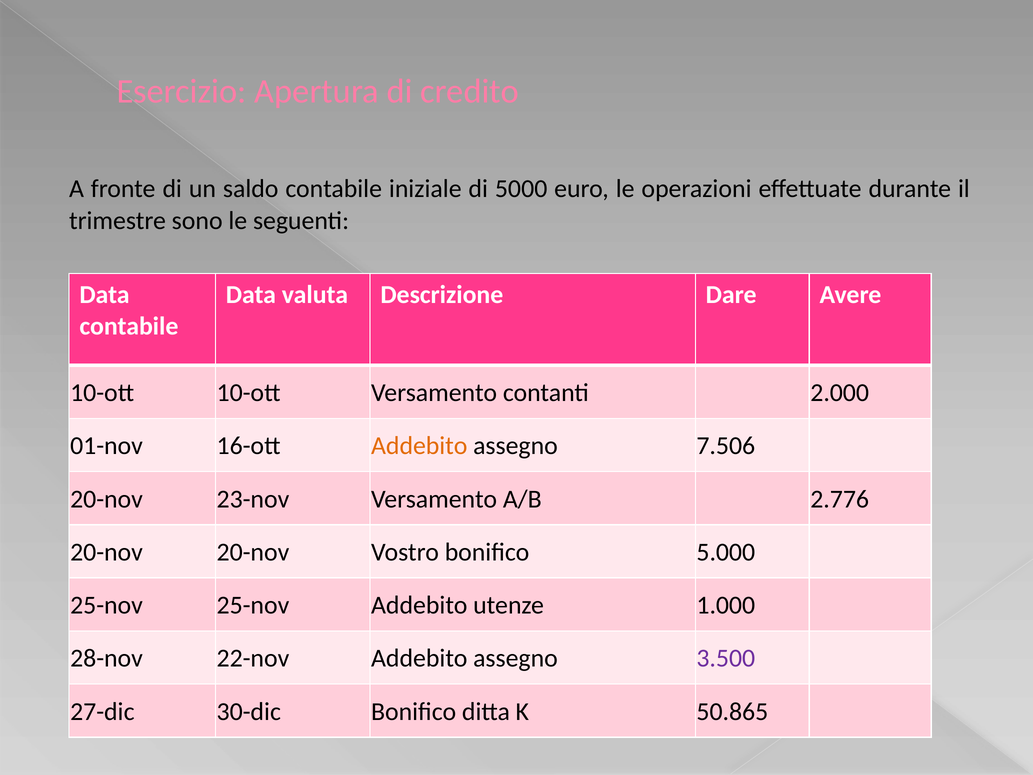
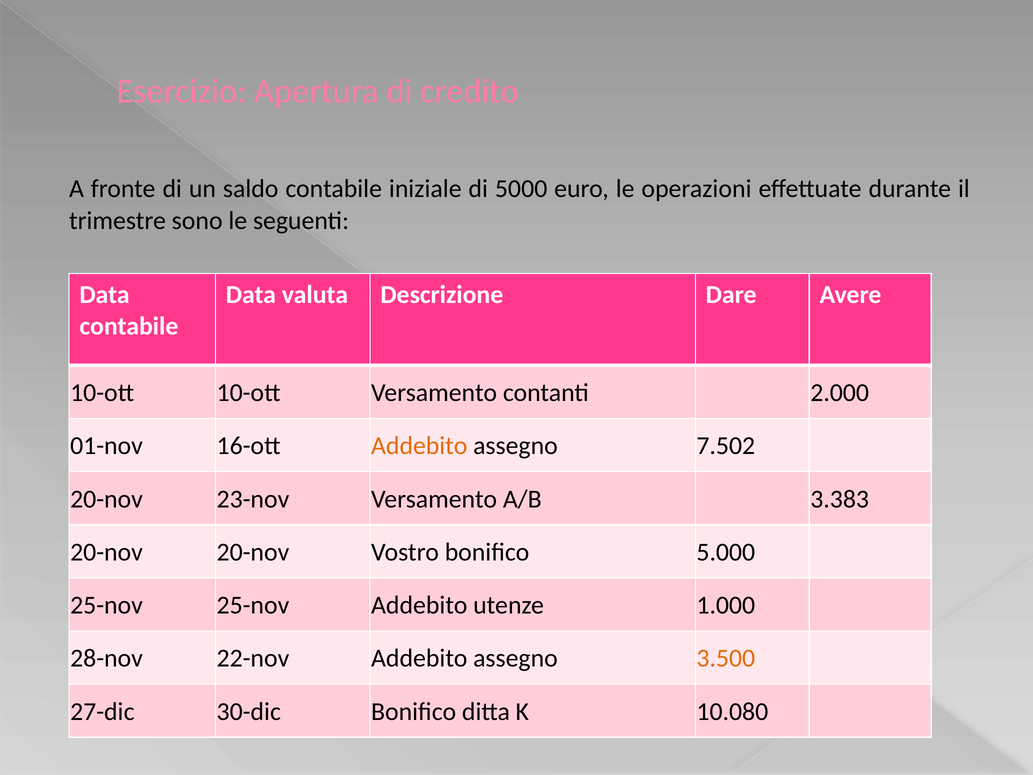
7.506: 7.506 -> 7.502 (726, 446)
2.776: 2.776 -> 3.383 (840, 499)
3.500 colour: purple -> orange (726, 658)
50.865: 50.865 -> 10.080 (732, 711)
